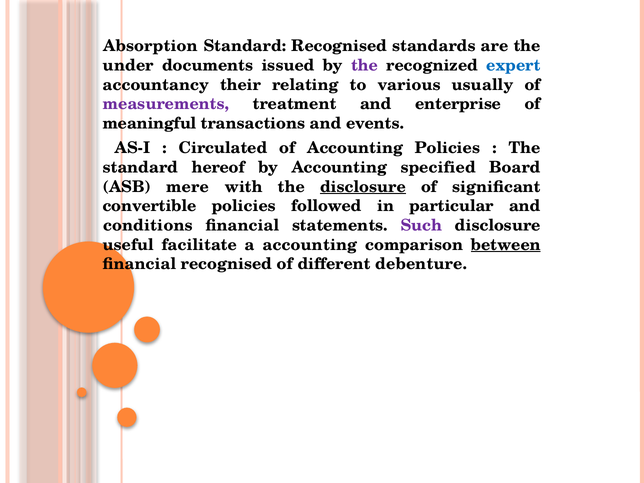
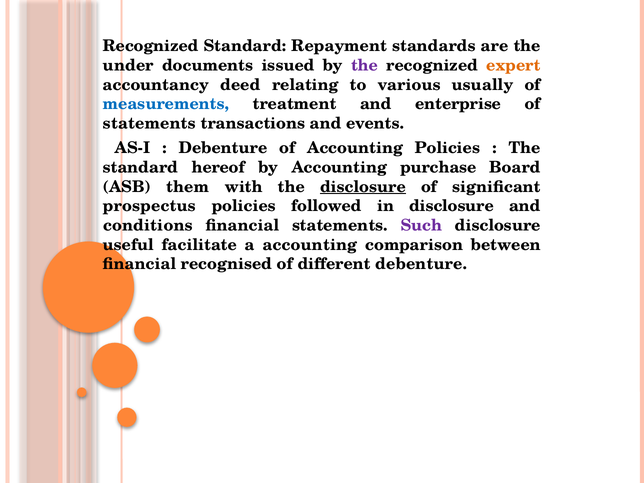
Absorption: Absorption -> Recognized (151, 46)
Standard Recognised: Recognised -> Repayment (339, 46)
expert colour: blue -> orange (513, 65)
their: their -> deed (240, 85)
measurements colour: purple -> blue (166, 104)
meaningful: meaningful -> statements (149, 123)
Circulated: Circulated -> Debenture (223, 148)
specified: specified -> purchase (438, 167)
mere: mere -> them (188, 187)
convertible: convertible -> prospectus (149, 206)
in particular: particular -> disclosure (452, 206)
between underline: present -> none (506, 245)
